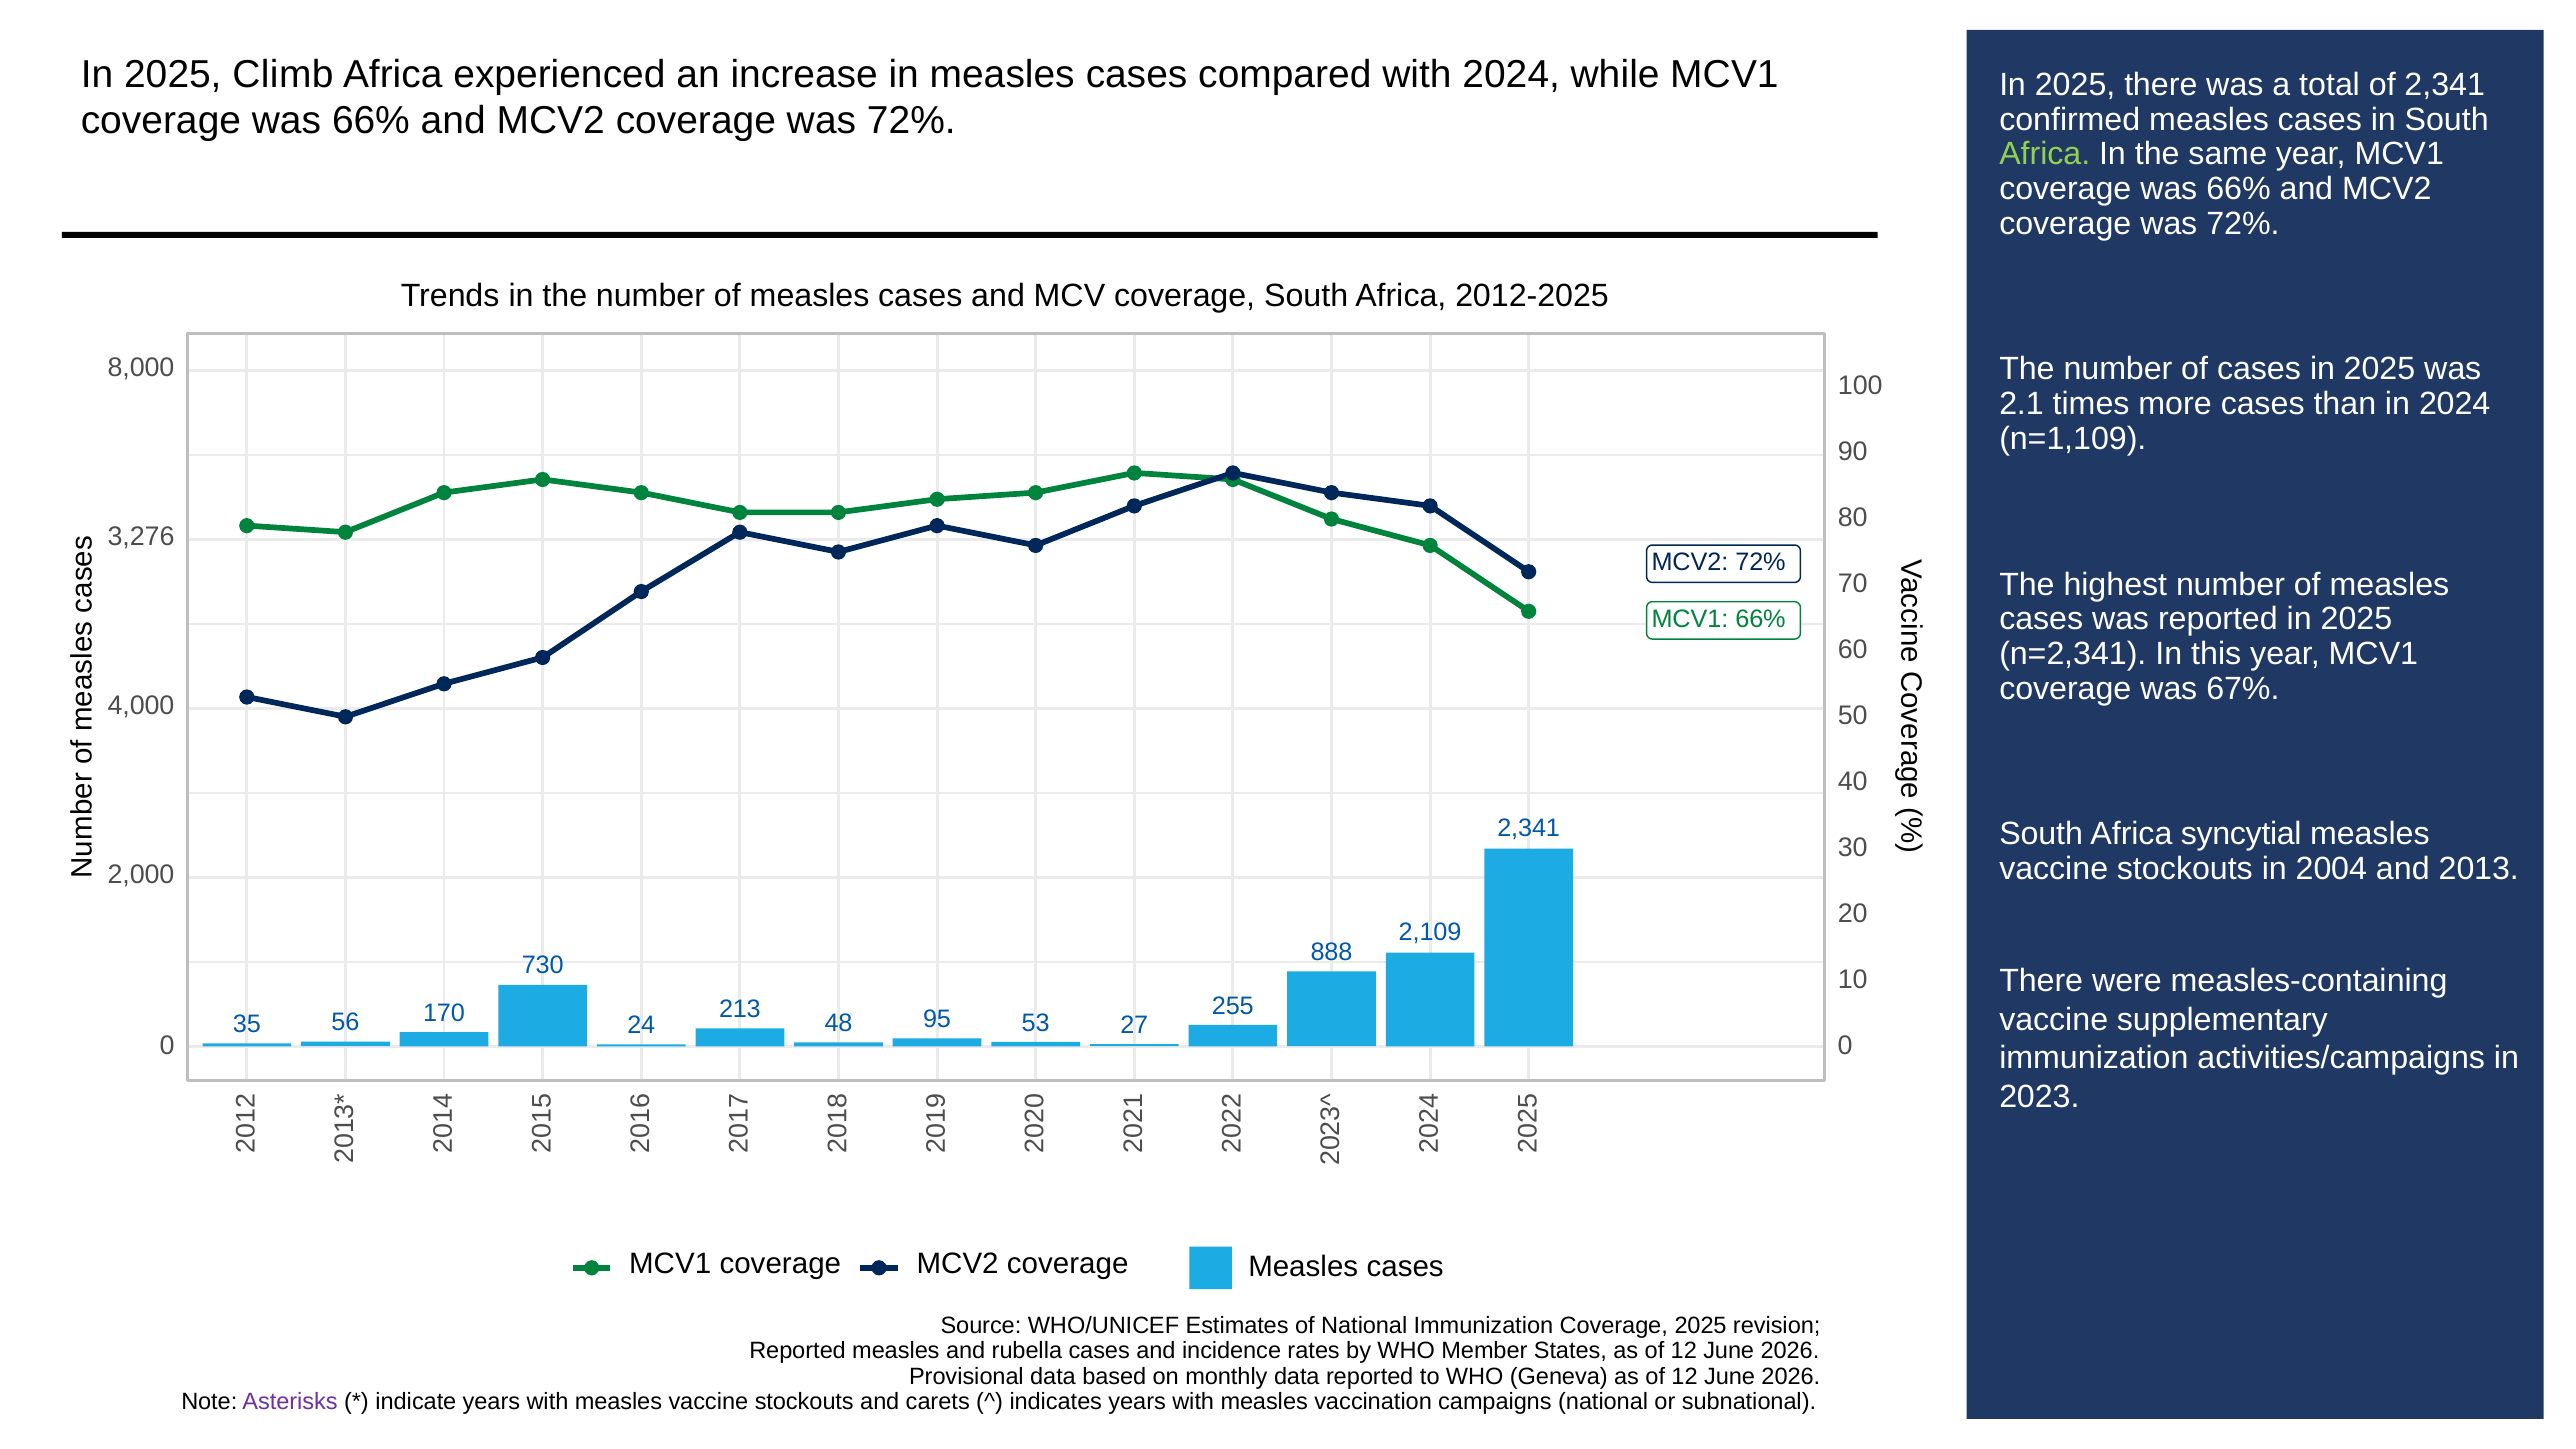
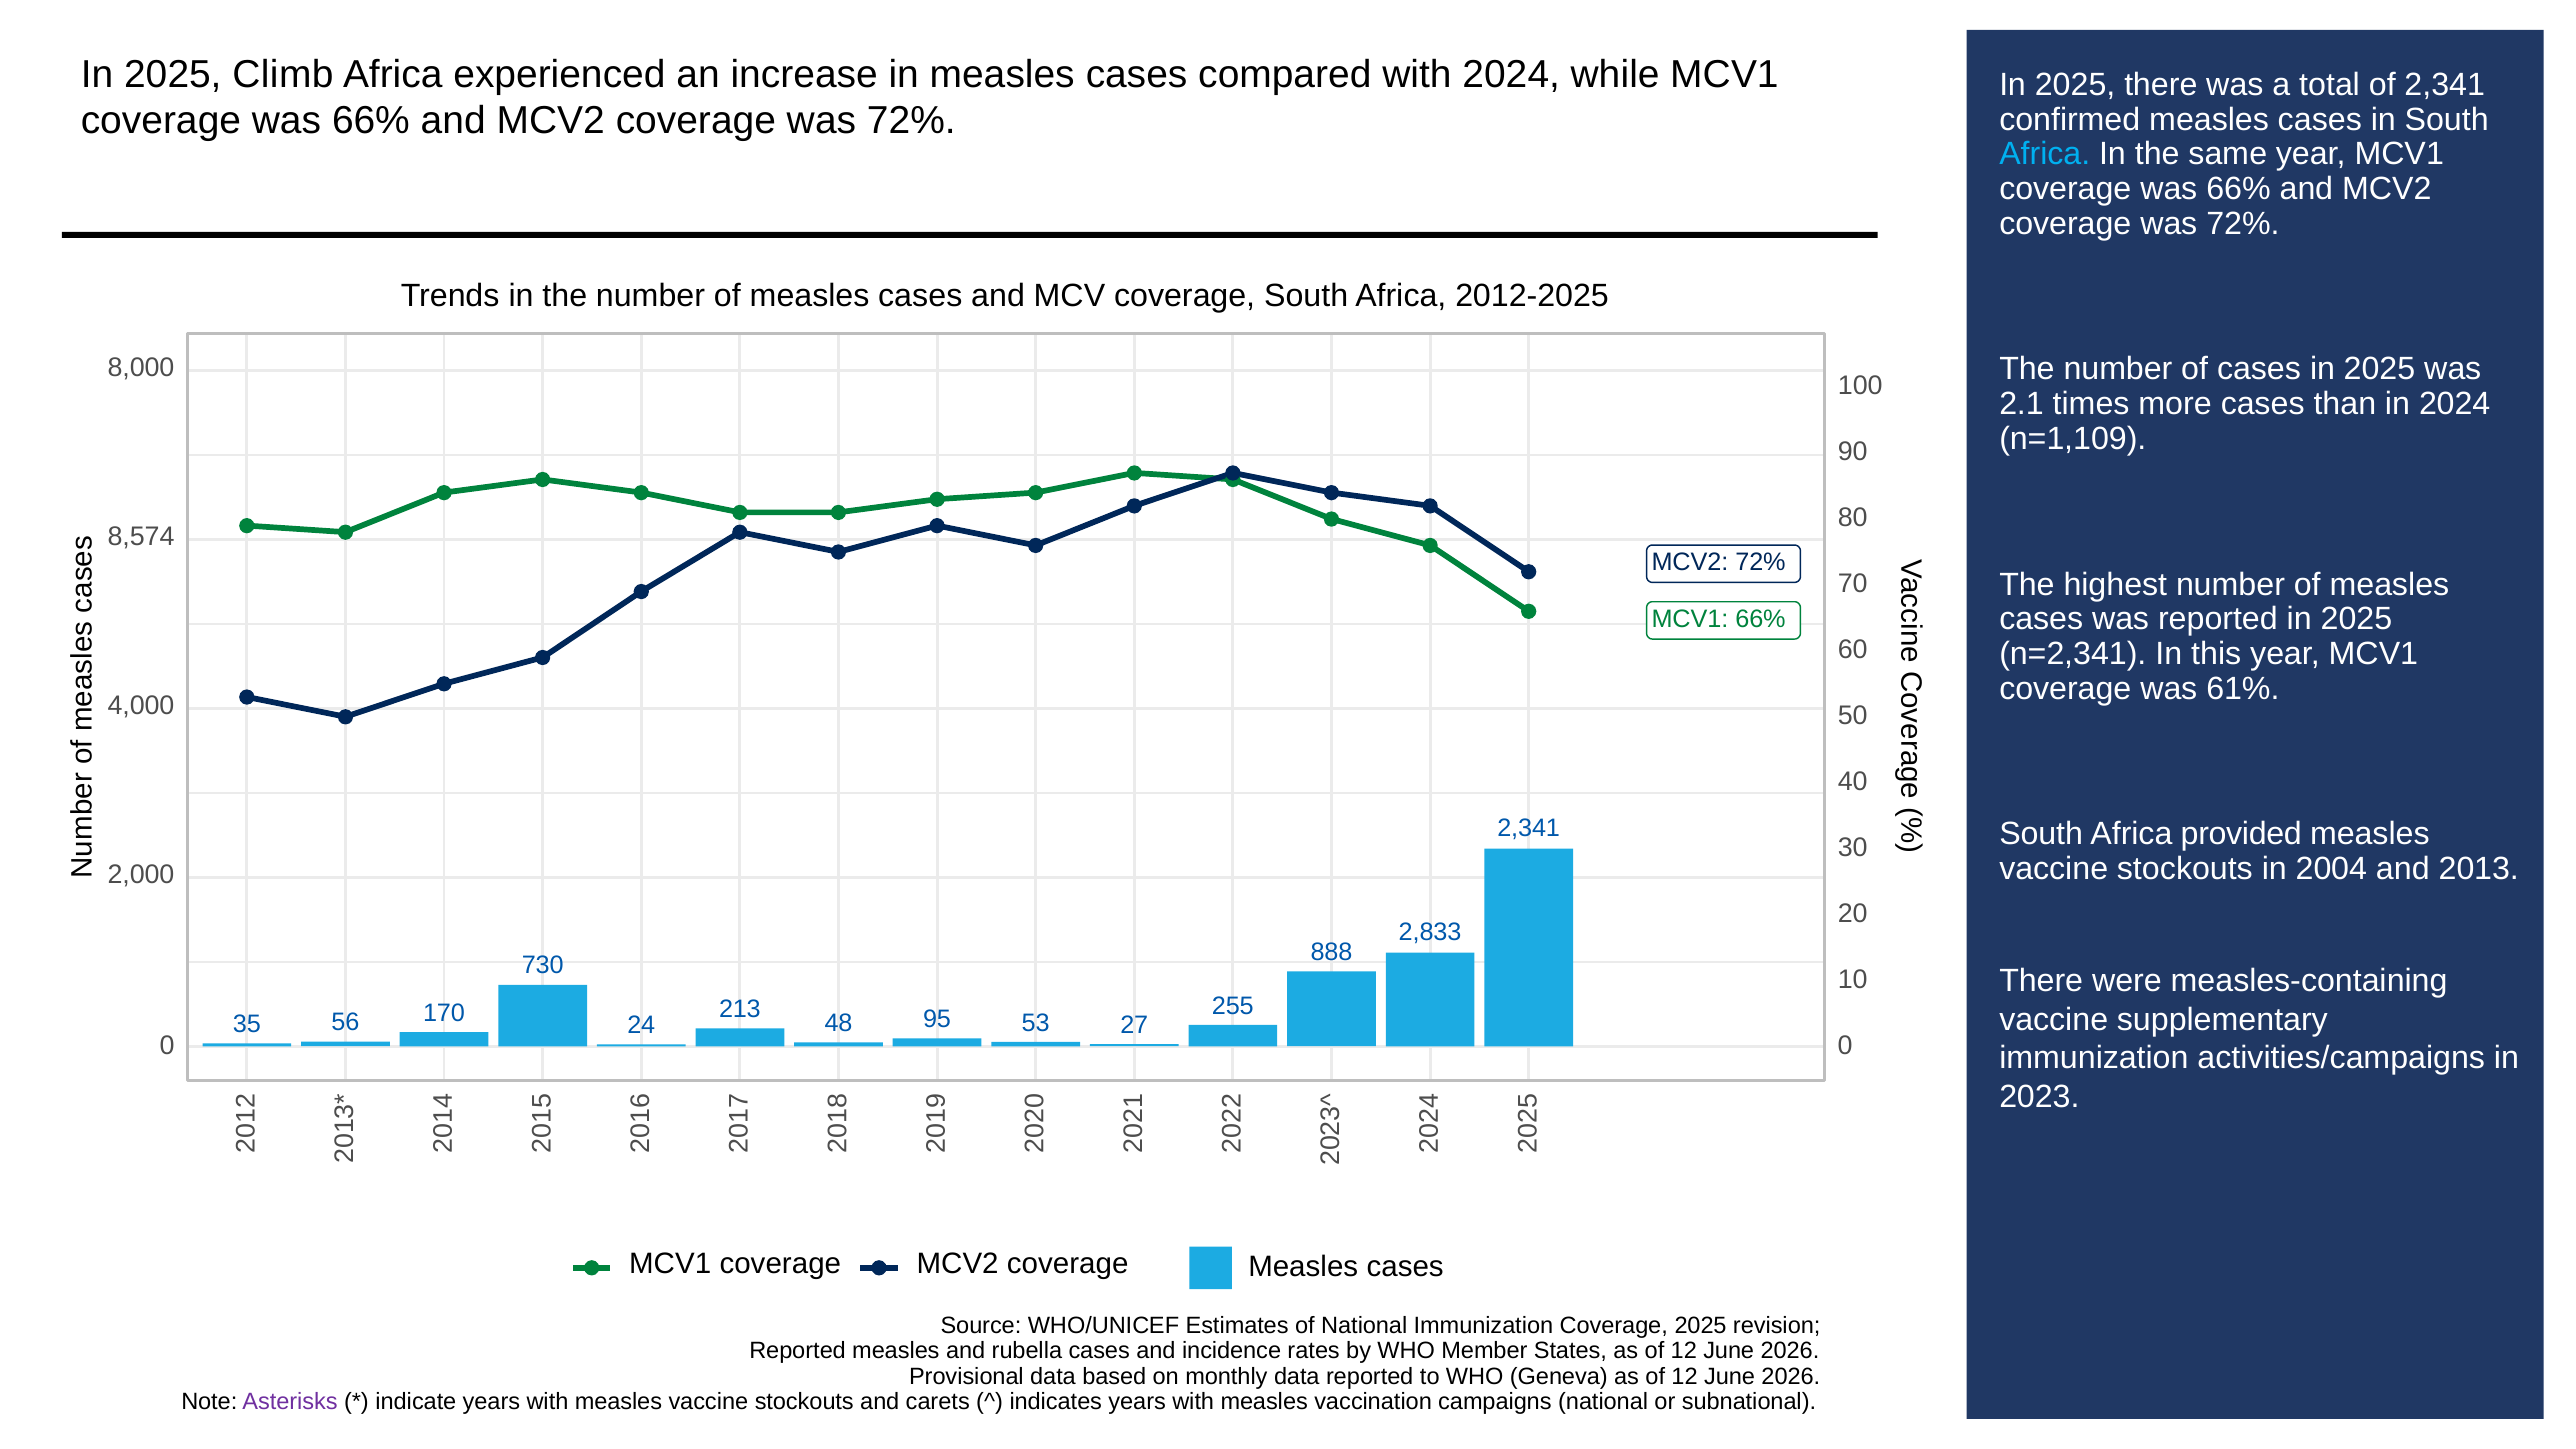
Africa colour: light green -> light blue (2045, 154)
3,276: 3,276 -> 8,574 (141, 537)
67%: 67% -> 61% (2243, 689)
syncytial: syncytial -> provided (2241, 834)
2,109: 2,109 -> 2,833 (1430, 932)
